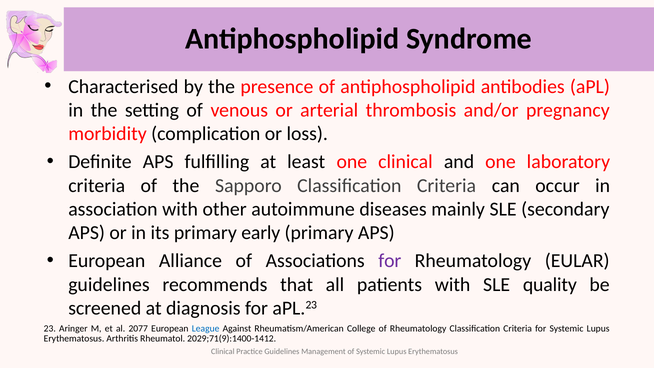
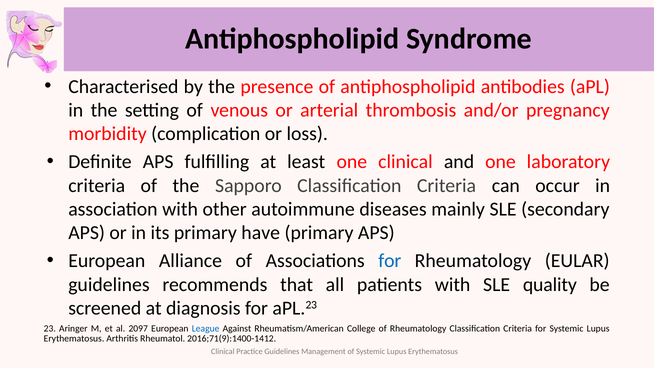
early: early -> have (261, 233)
for colour: purple -> blue (390, 261)
2077: 2077 -> 2097 (138, 328)
2029;71(9):1400-1412: 2029;71(9):1400-1412 -> 2016;71(9):1400-1412 (232, 339)
